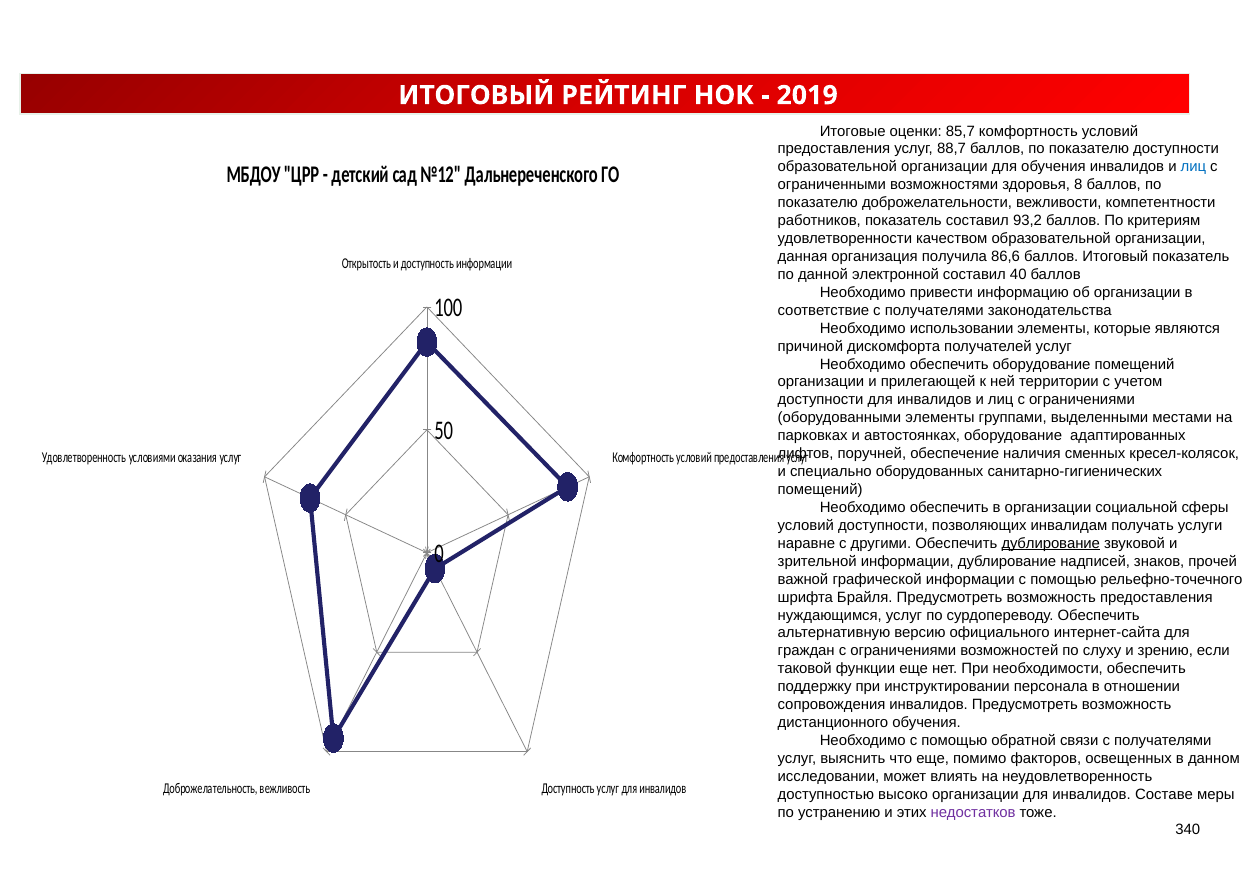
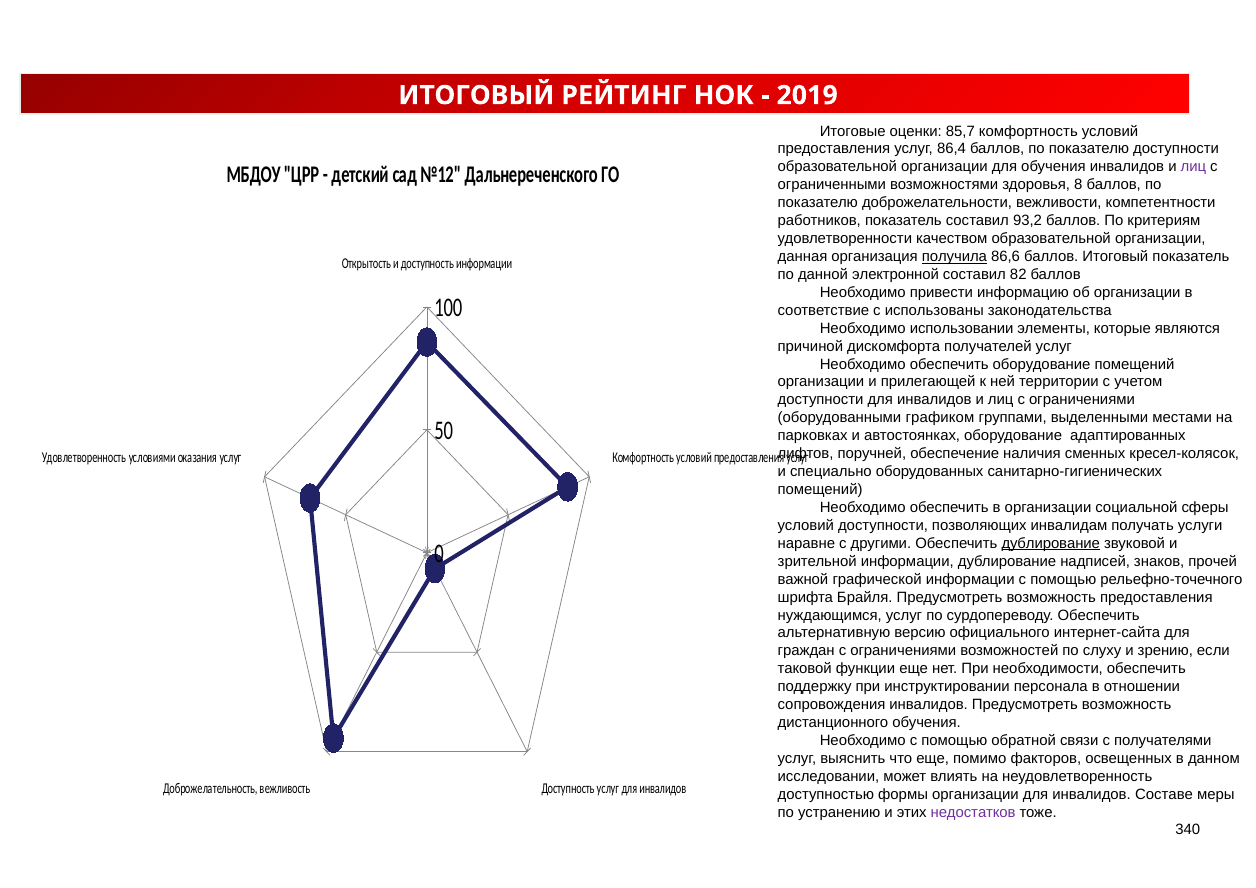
88,7: 88,7 -> 86,4 (952, 149)
лиц colour: blue -> purple (1193, 167)
получила underline: none -> present (954, 257)
40: 40 -> 82 (1018, 275)
соответствие с получателями: получателями -> использованы (934, 310)
оборудованными элементы: элементы -> графиком (940, 418)
высоко: высоко -> формы (903, 794)
